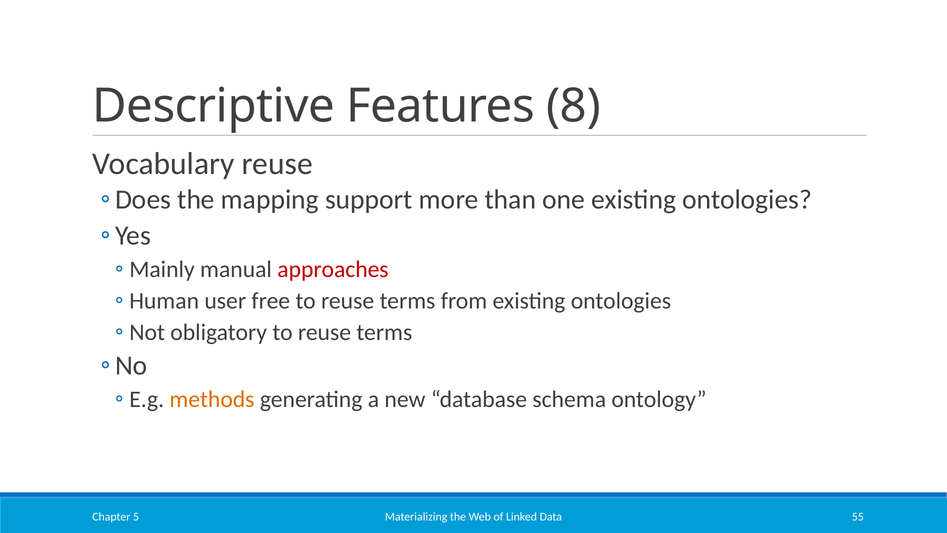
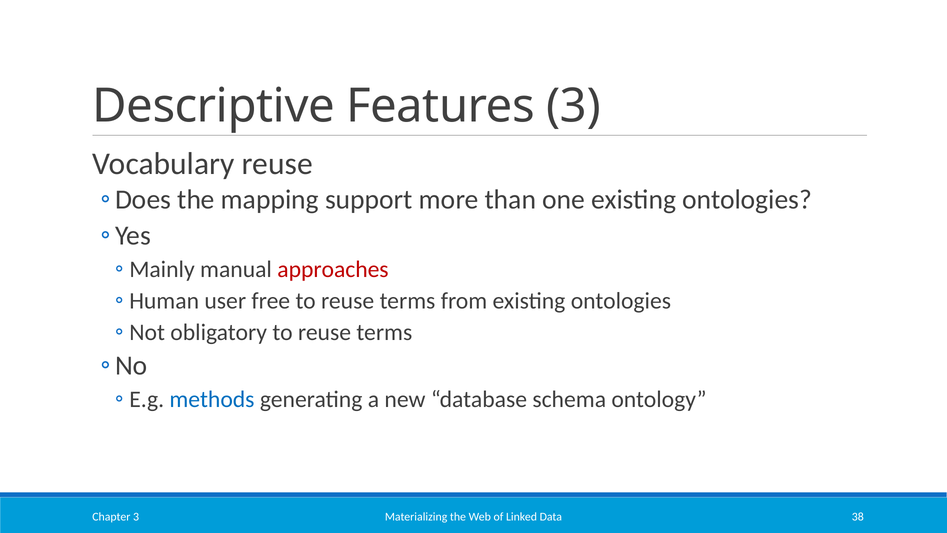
Features 8: 8 -> 3 (573, 106)
methods colour: orange -> blue (212, 399)
55: 55 -> 38 (858, 517)
Chapter 5: 5 -> 3 (136, 517)
